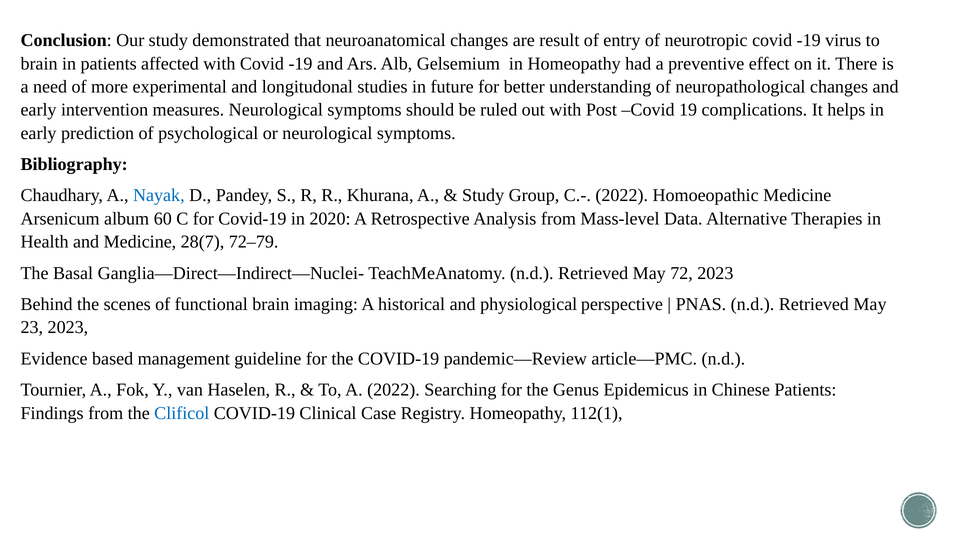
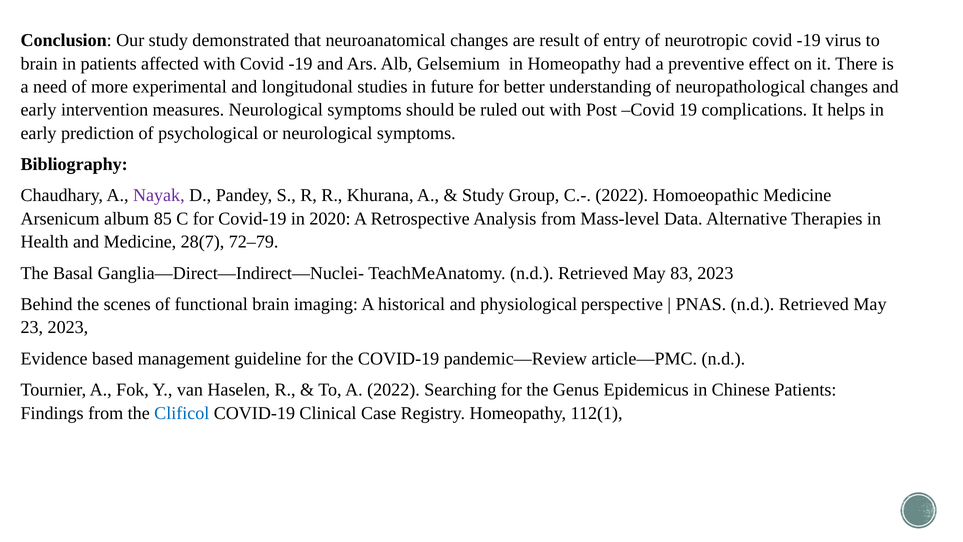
Nayak colour: blue -> purple (159, 195)
60: 60 -> 85 (163, 219)
72: 72 -> 83 (682, 273)
